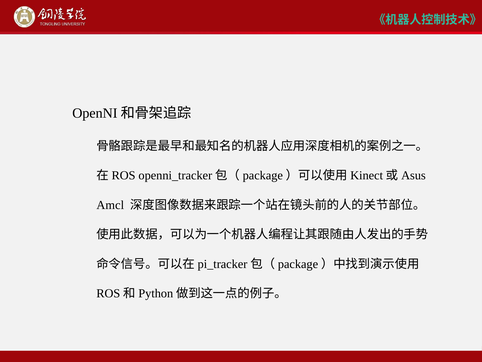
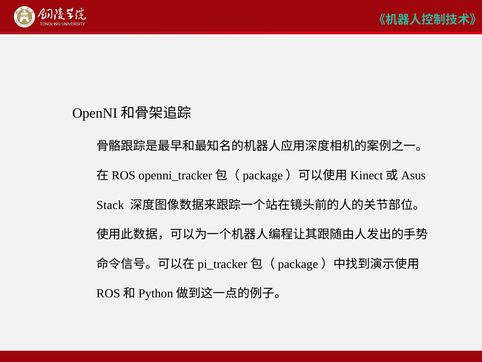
Amcl: Amcl -> Stack (110, 205)
